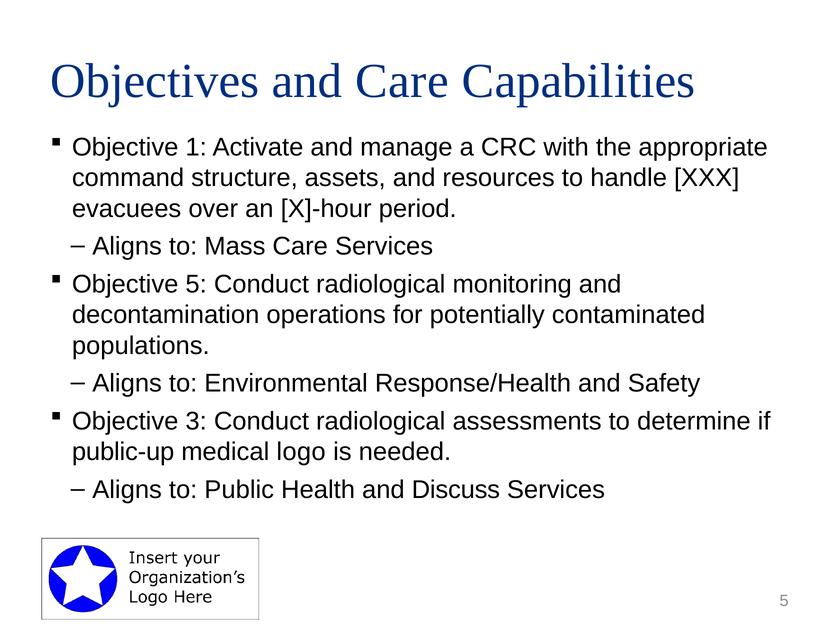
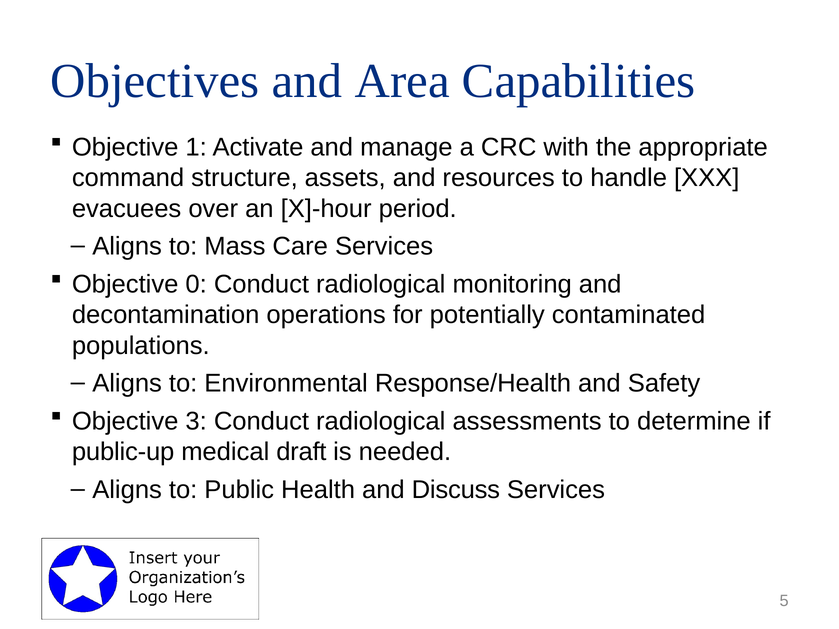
and Care: Care -> Area (402, 81)
Objective 5: 5 -> 0 (196, 284)
logo: logo -> draft (301, 452)
